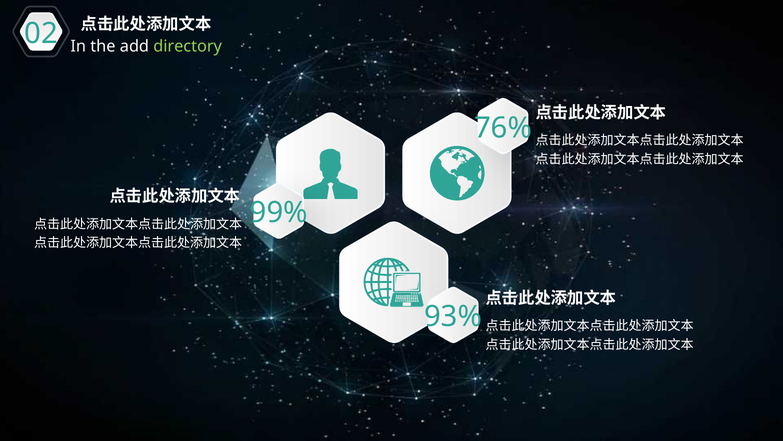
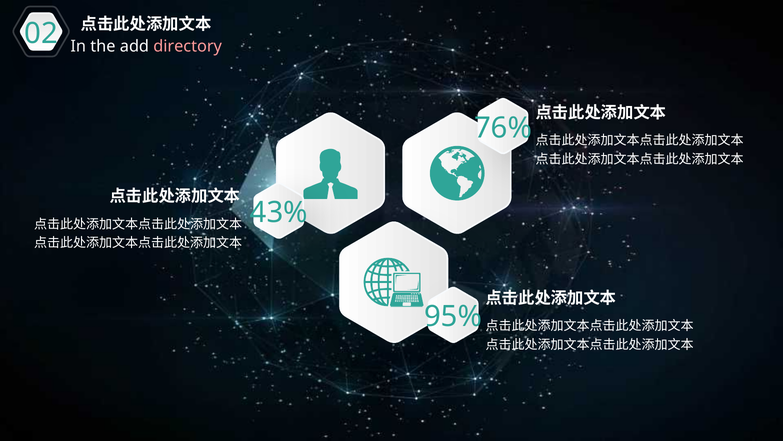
directory colour: light green -> pink (188, 46)
99%: 99% -> 43% (279, 212)
93%: 93% -> 95% (453, 316)
